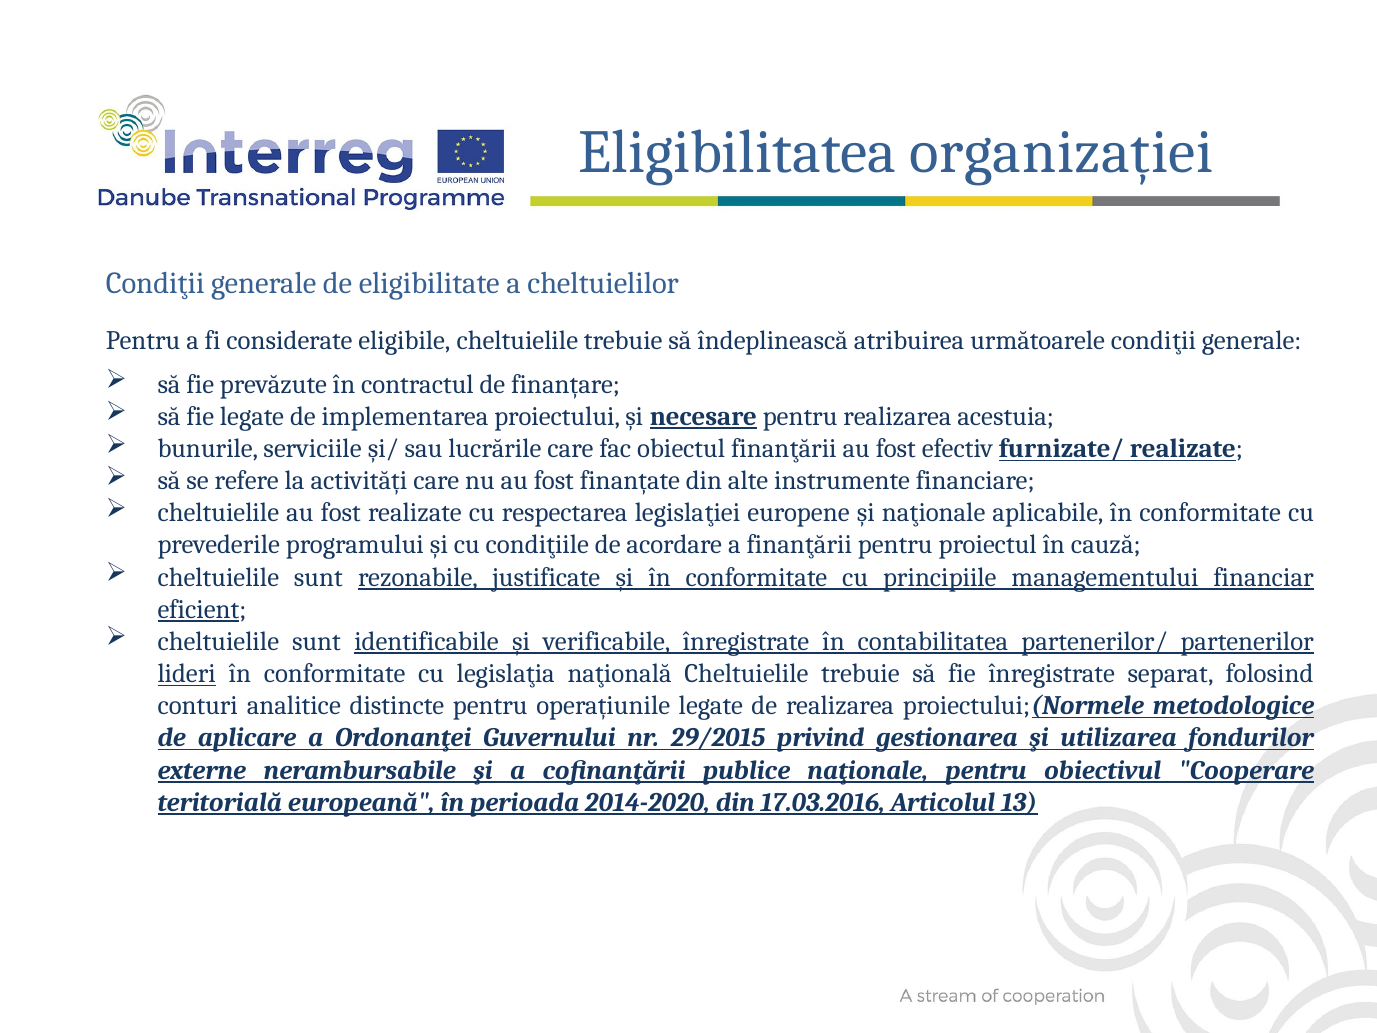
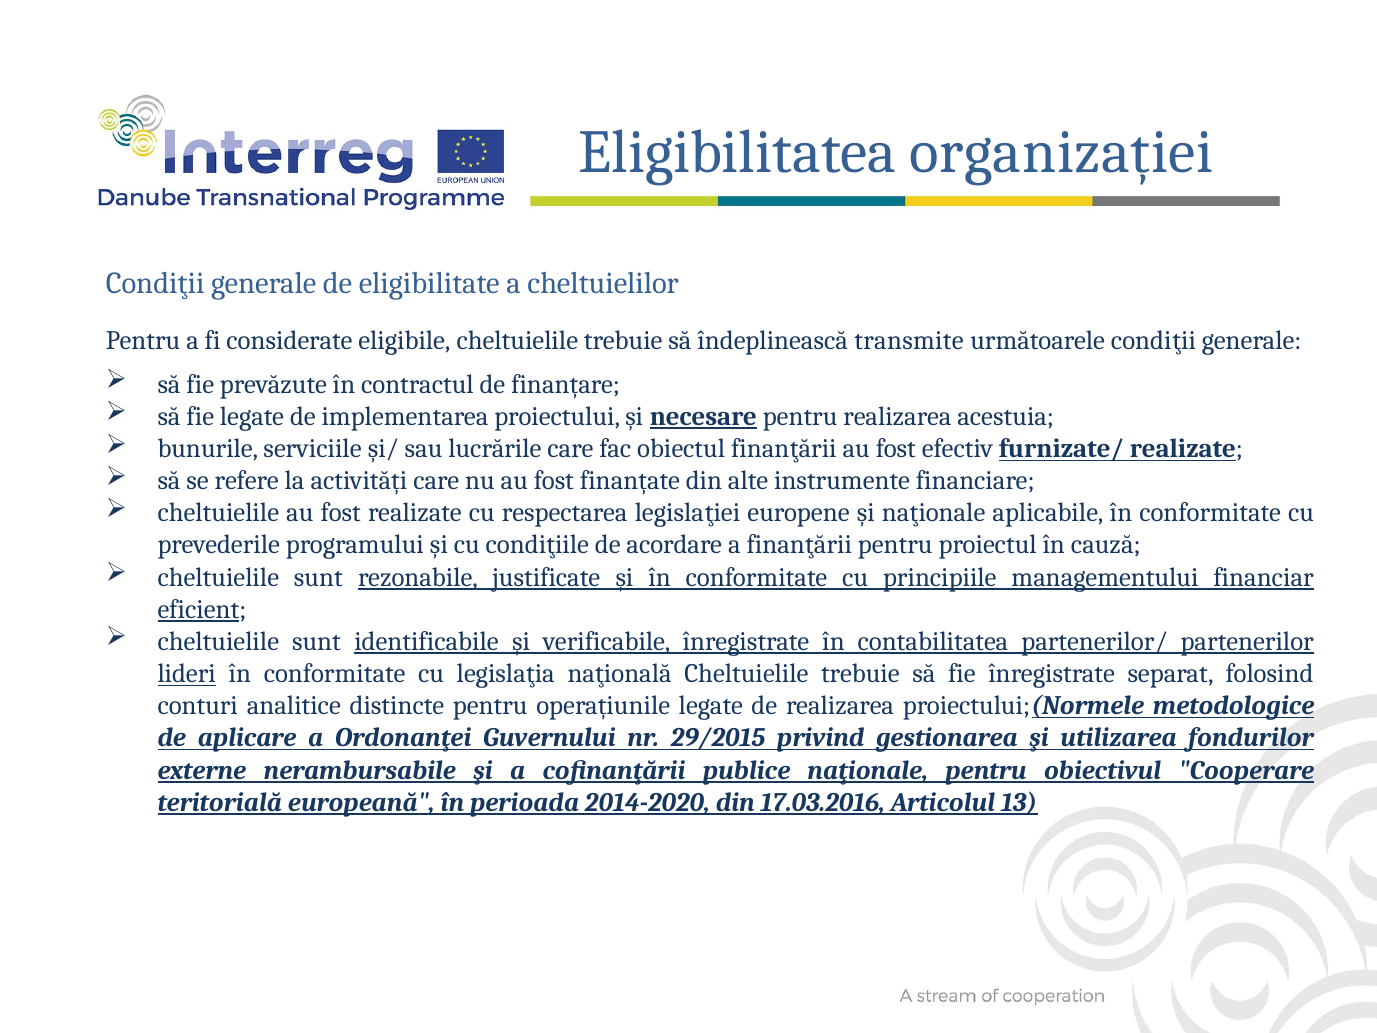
atribuirea: atribuirea -> transmite (909, 341)
